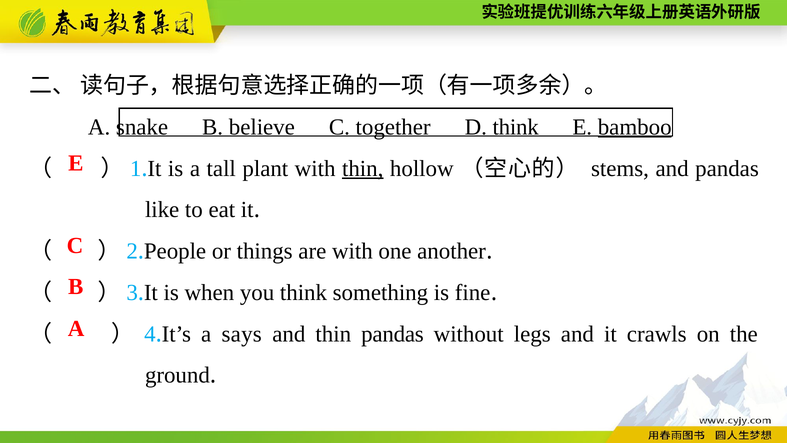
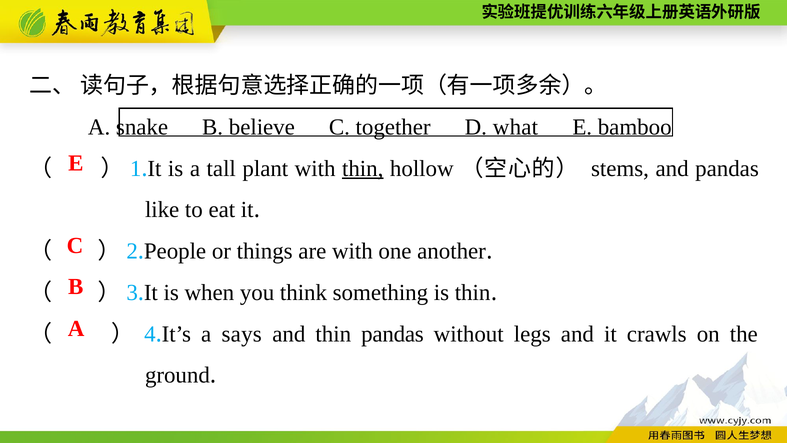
D think: think -> what (515, 127)
bamboo underline: present -> none (635, 127)
is fine: fine -> thin (473, 292)
